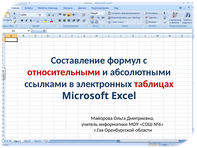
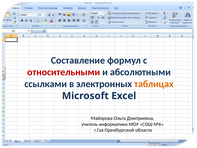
таблицах colour: red -> orange (154, 84)
